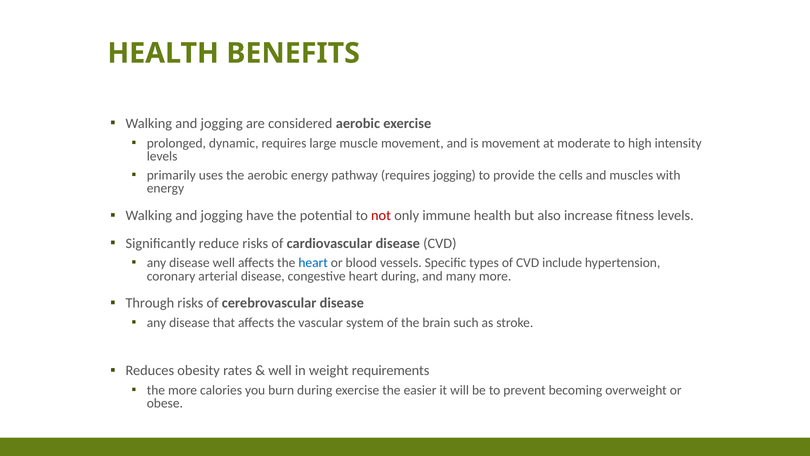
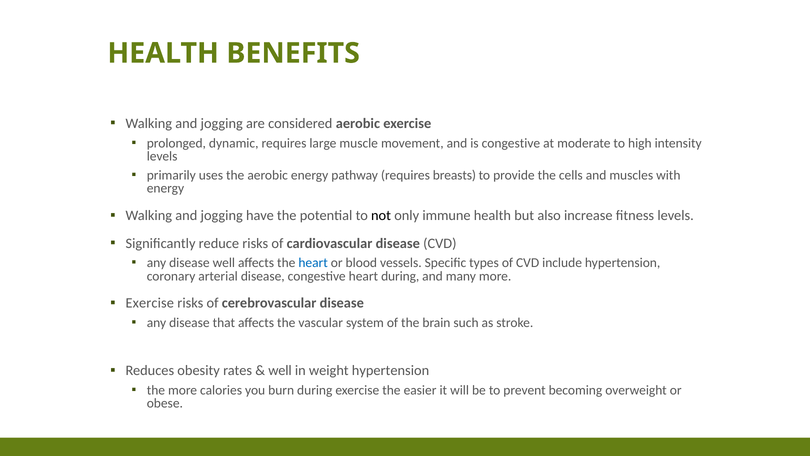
is movement: movement -> congestive (511, 143)
requires jogging: jogging -> breasts (454, 175)
not colour: red -> black (381, 216)
Through: Through -> Exercise (150, 303)
weight requirements: requirements -> hypertension (391, 370)
